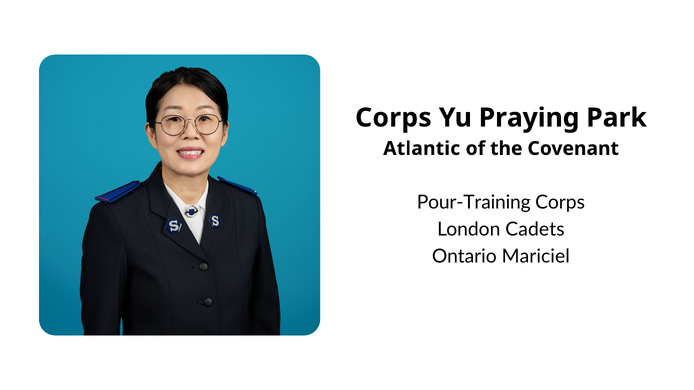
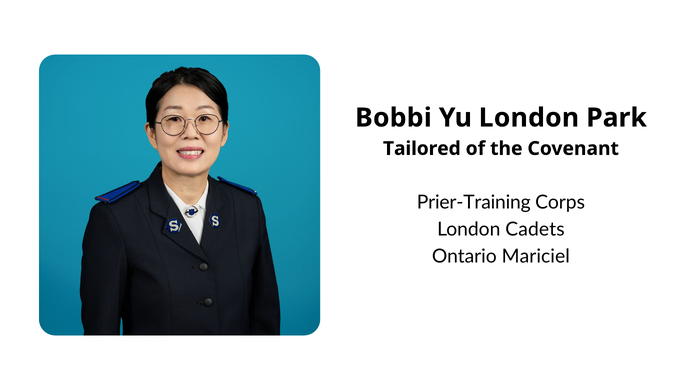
Corps: Corps -> Bobbi (393, 118)
Yu Praying: Praying -> London (529, 118)
Atlantic: Atlantic -> Tailored (422, 149)
Pour-Training: Pour-Training -> Prier-Training (474, 203)
